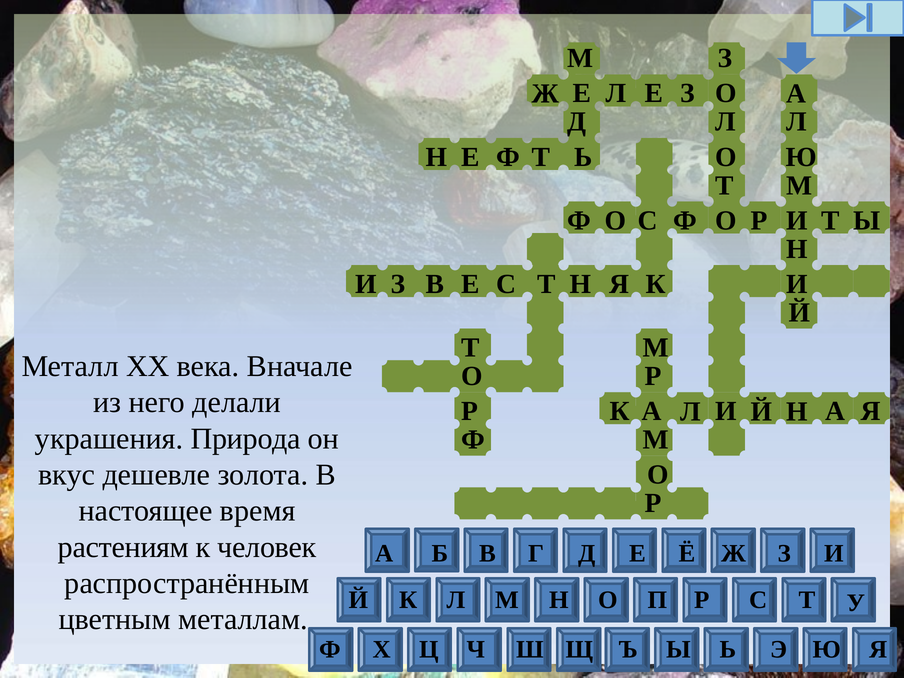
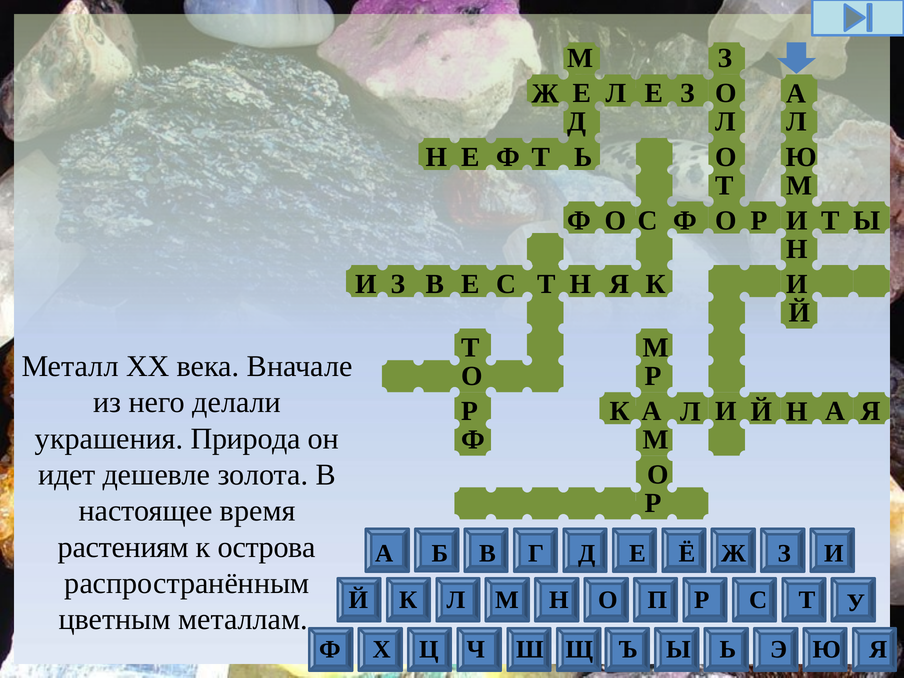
вкус: вкус -> идет (67, 475)
человек: человек -> острова (267, 547)
